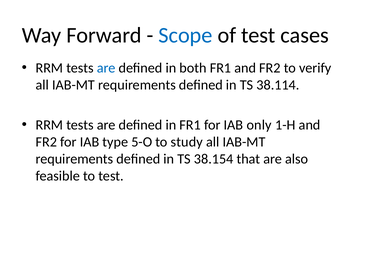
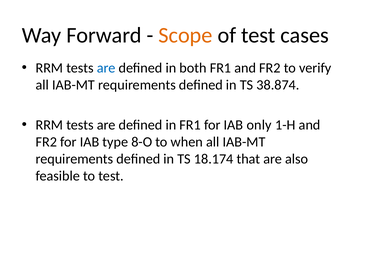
Scope colour: blue -> orange (185, 35)
38.114: 38.114 -> 38.874 (278, 85)
5-O: 5-O -> 8-O (142, 142)
study: study -> when (187, 142)
38.154: 38.154 -> 18.174 (214, 159)
